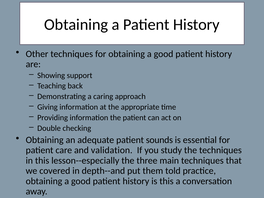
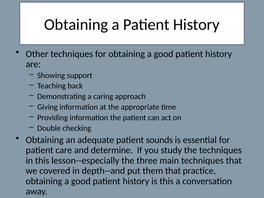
validation: validation -> determine (112, 150)
them told: told -> that (173, 171)
